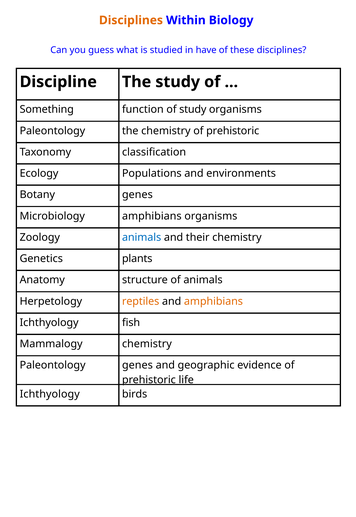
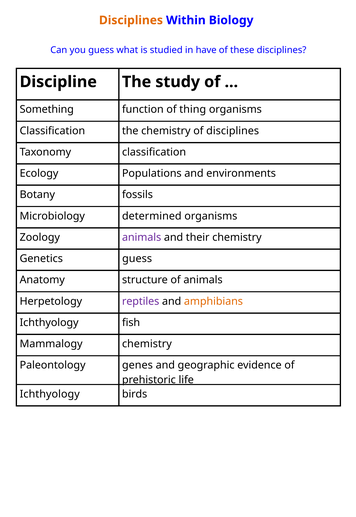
of study: study -> thing (193, 110)
Paleontology: Paleontology -> Classification (52, 131)
chemistry of prehistoric: prehistoric -> disciplines (233, 131)
Botany genes: genes -> fossils (137, 195)
Microbiology amphibians: amphibians -> determined (152, 216)
animals colour: blue -> purple (142, 238)
Genetics plants: plants -> guess (137, 259)
reptiles colour: orange -> purple (141, 302)
